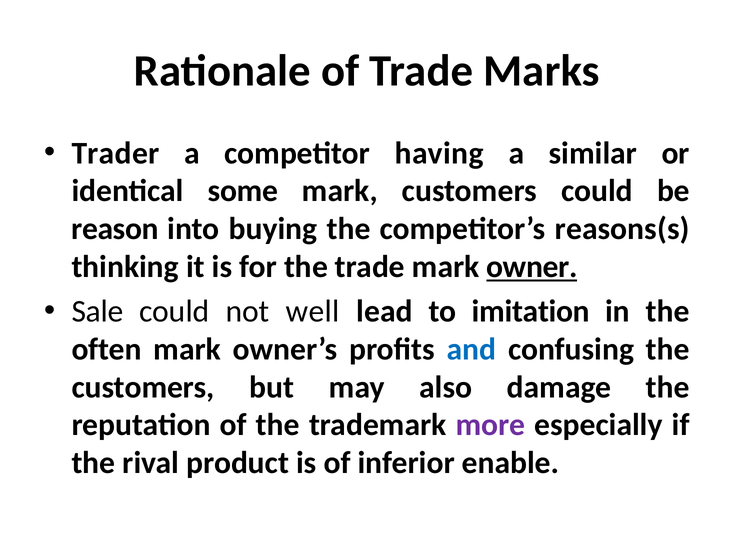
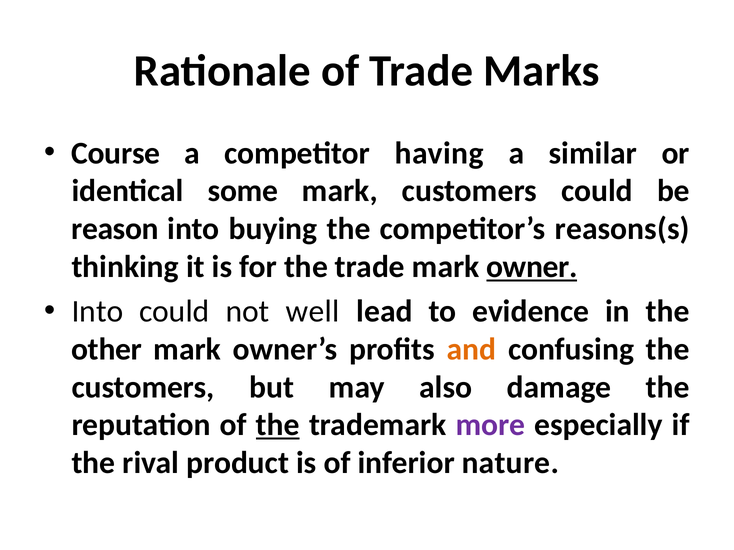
Trader: Trader -> Course (116, 153)
Sale: Sale -> Into (97, 312)
imitation: imitation -> evidence (531, 312)
often: often -> other (107, 350)
and colour: blue -> orange (472, 350)
the underline: none -> present (278, 425)
enable: enable -> nature (510, 463)
